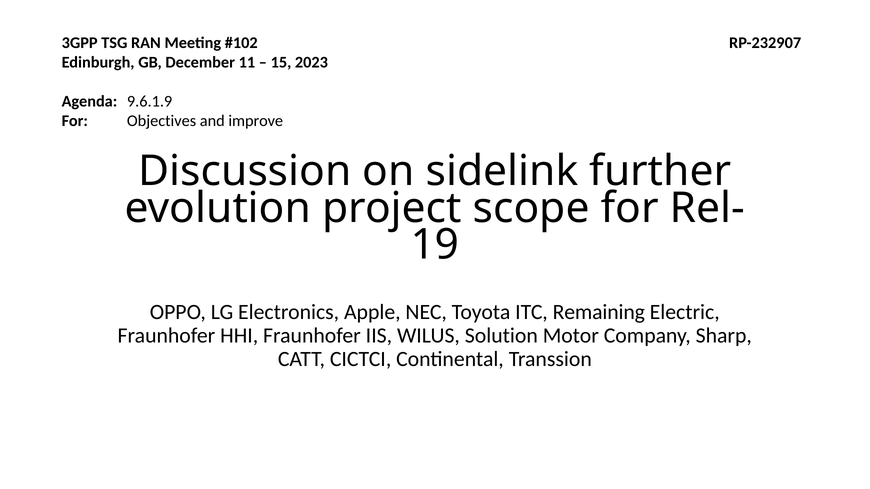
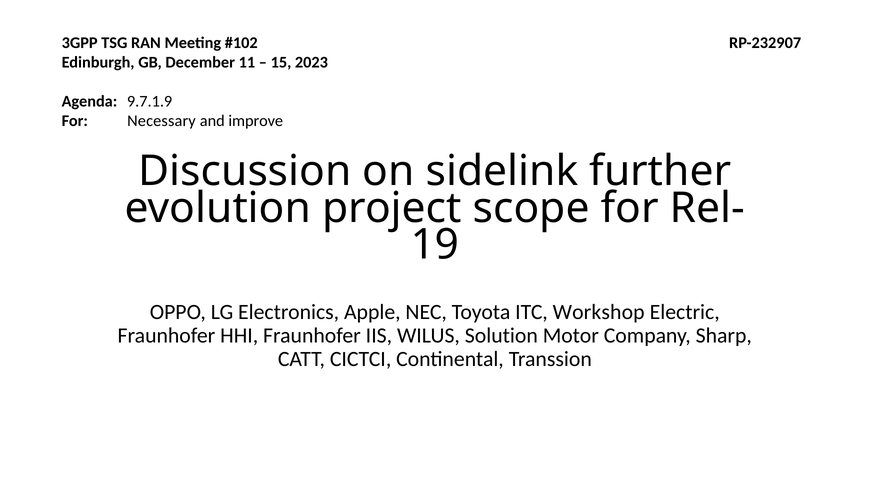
9.6.1.9: 9.6.1.9 -> 9.7.1.9 (150, 101)
Objectives: Objectives -> Necessary (161, 121)
Remaining: Remaining -> Workshop (599, 312)
